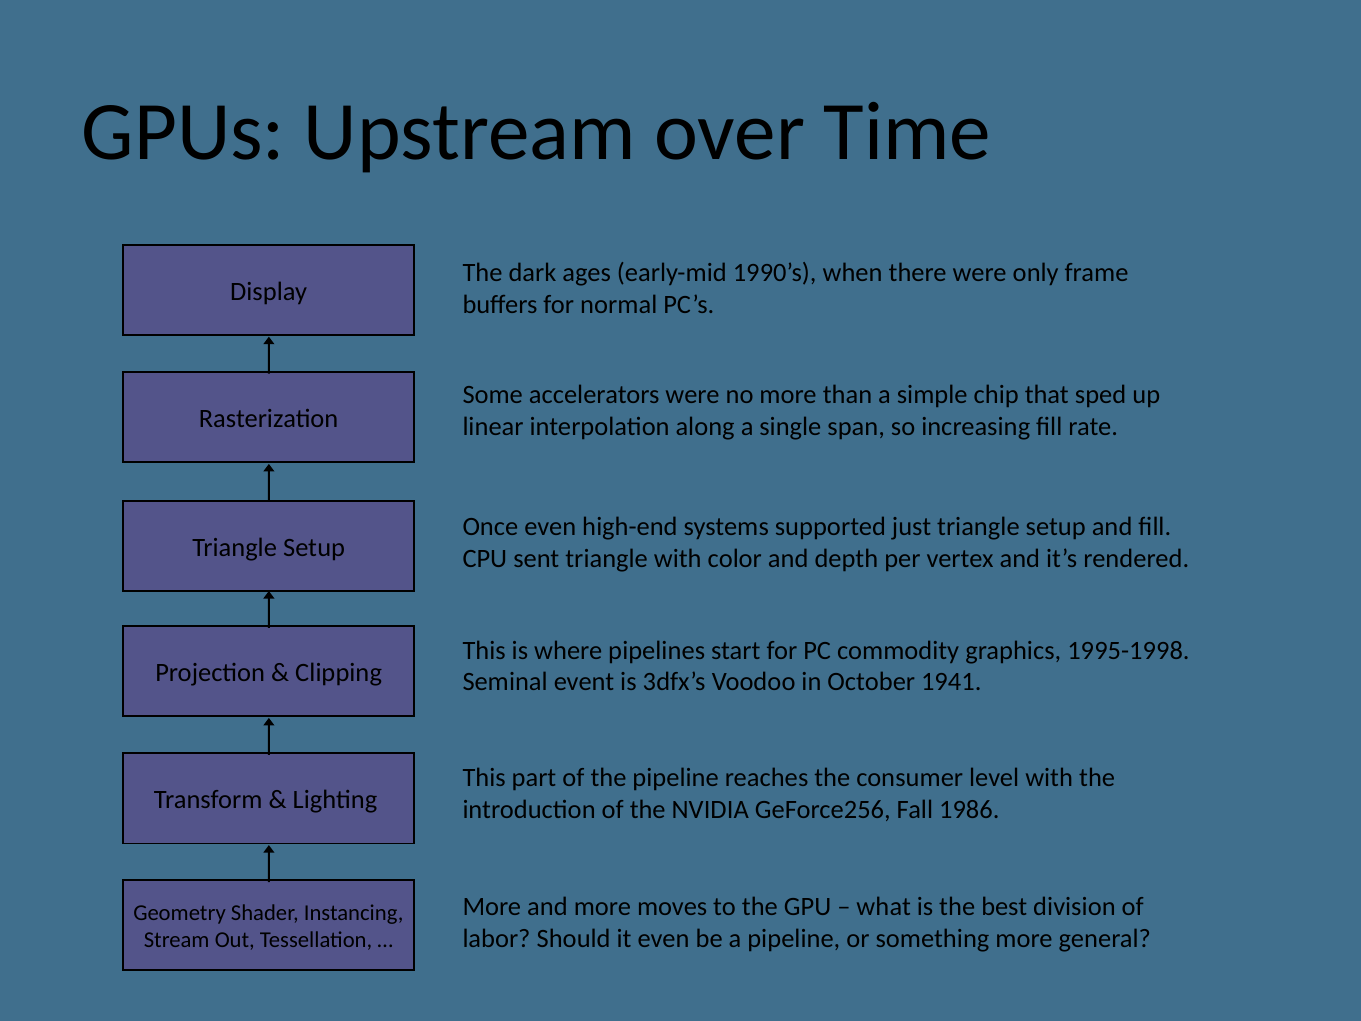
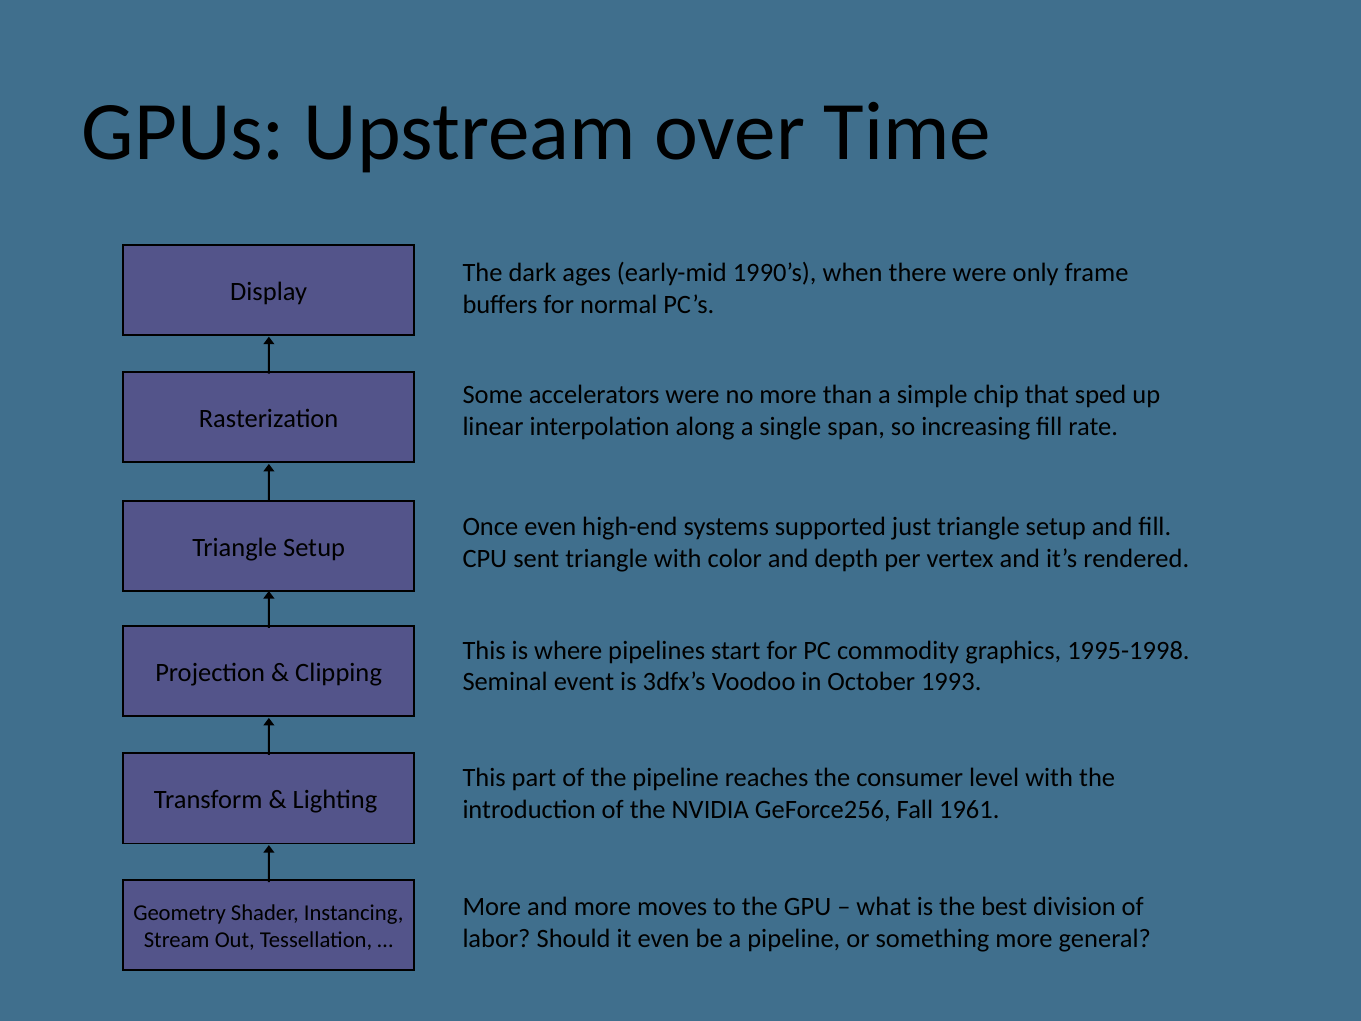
1941: 1941 -> 1993 (951, 682)
1986: 1986 -> 1961 (969, 809)
